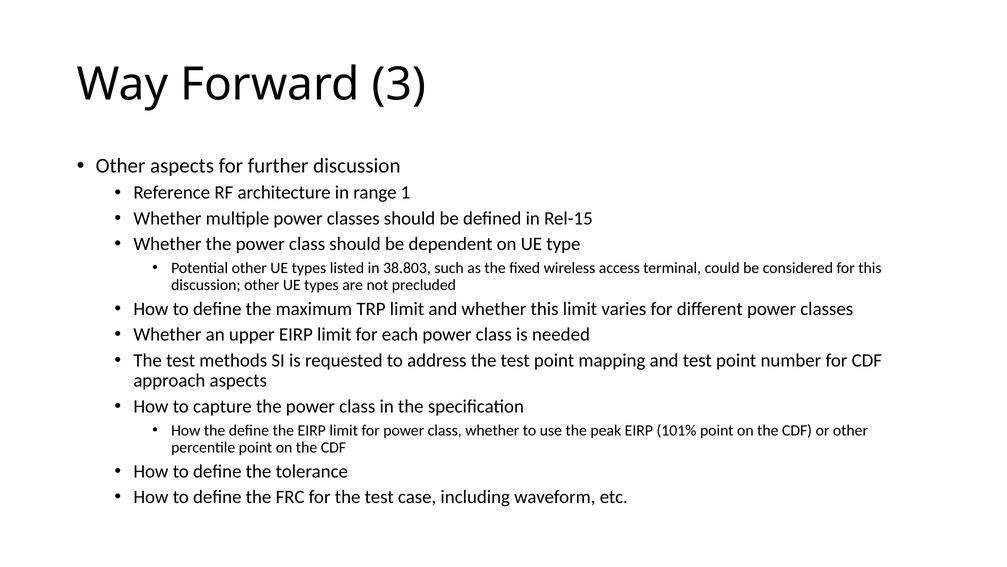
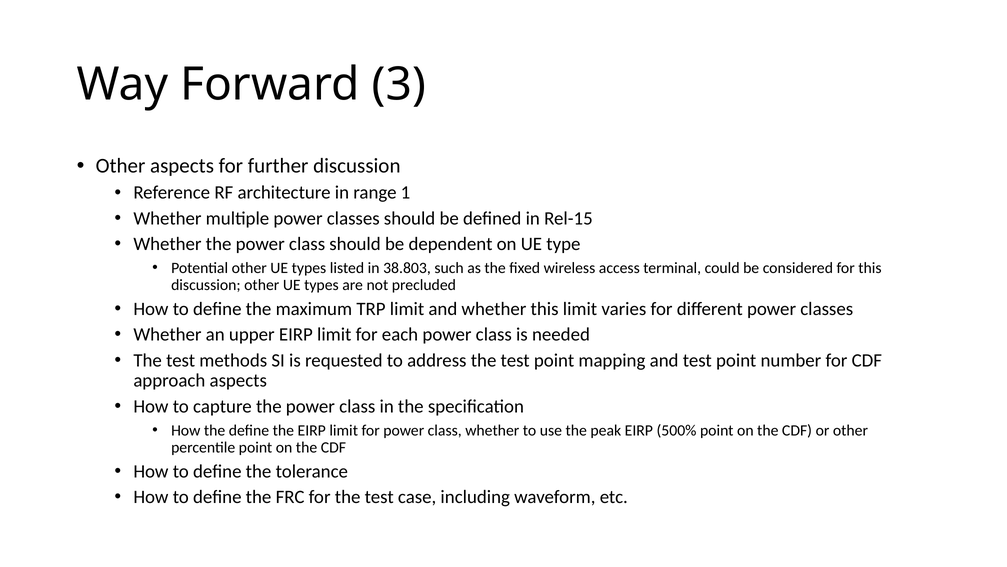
101%: 101% -> 500% (677, 430)
